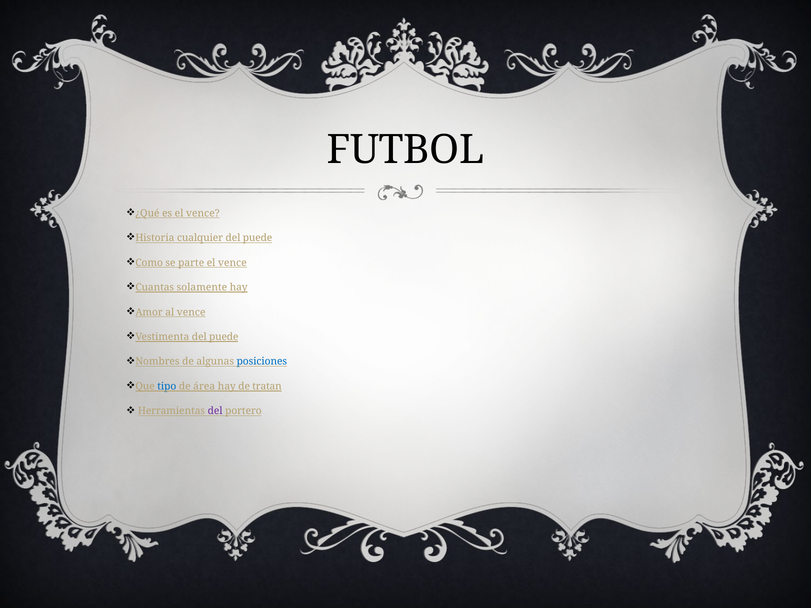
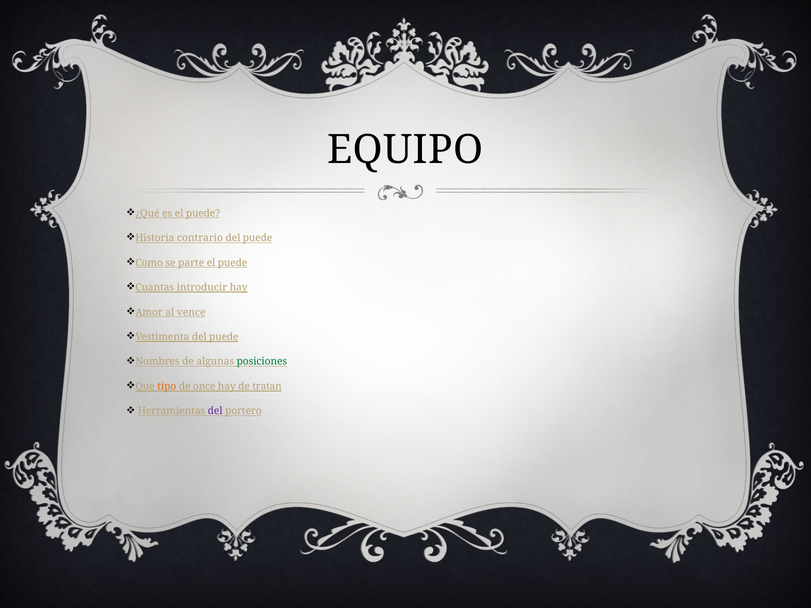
FUTBOL: FUTBOL -> EQUIPO (405, 150)
es el vence: vence -> puede (203, 213)
cualquier: cualquier -> contrario (200, 238)
vence: vence -> puede (233, 263)
solamente: solamente -> introducir (202, 288)
posiciones colour: blue -> green (262, 362)
tipo colour: blue -> orange (167, 387)
área: área -> once (204, 387)
